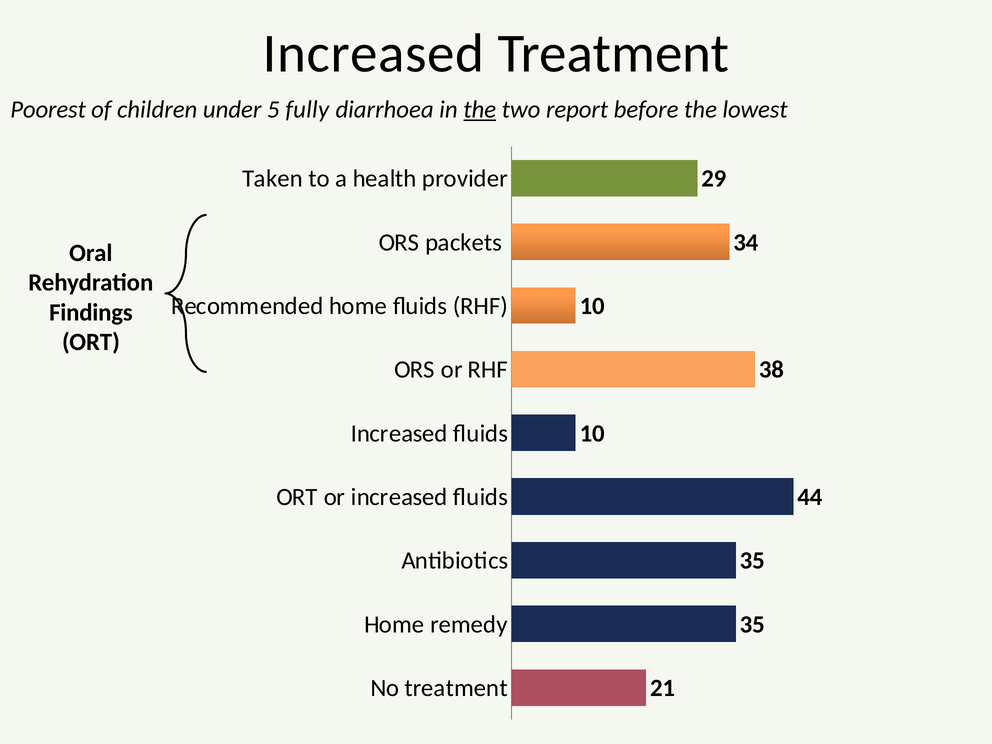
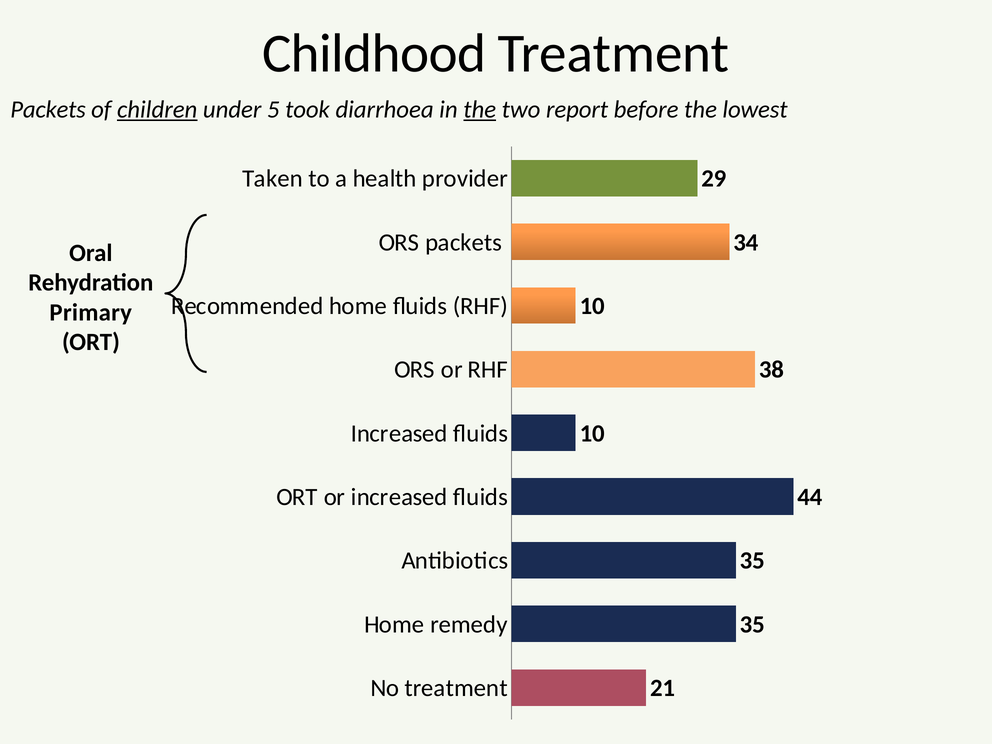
Increased: Increased -> Childhood (374, 53)
Poorest: Poorest -> Packets (48, 110)
children underline: none -> present (157, 110)
fully: fully -> took (307, 110)
Findings: Findings -> Primary (91, 312)
